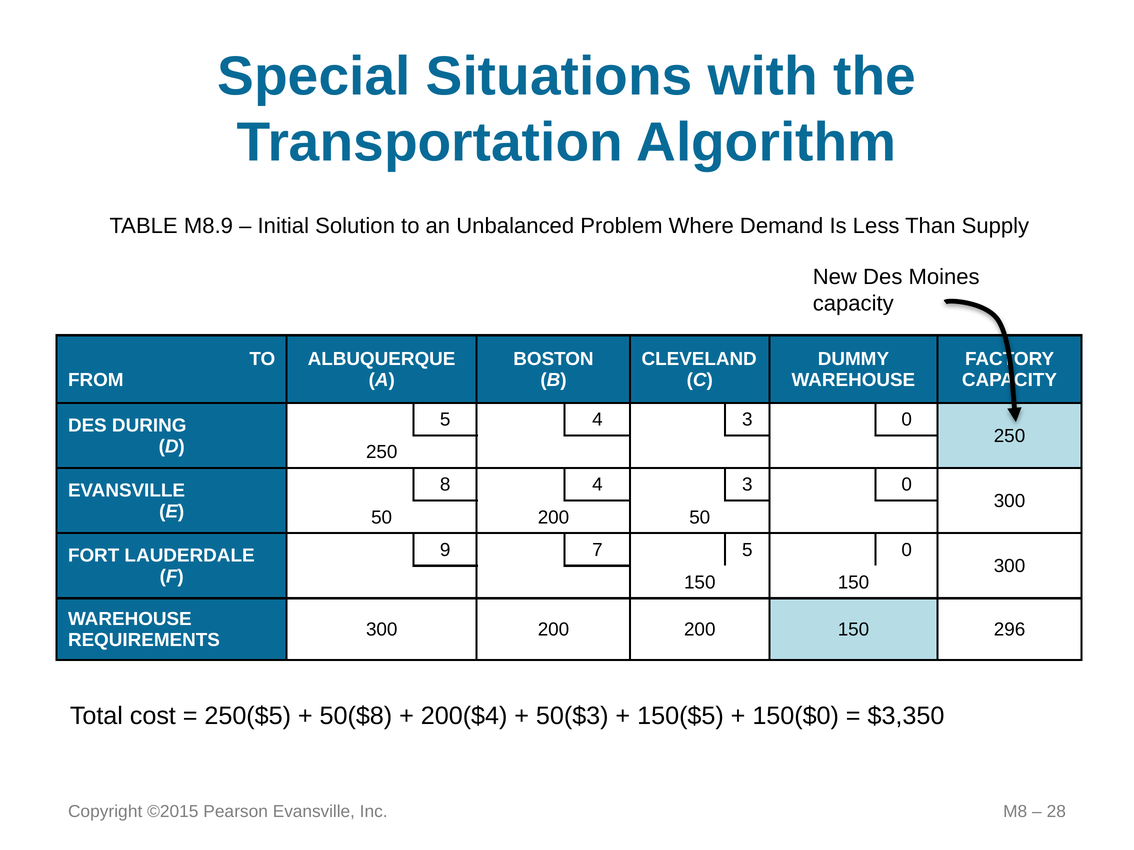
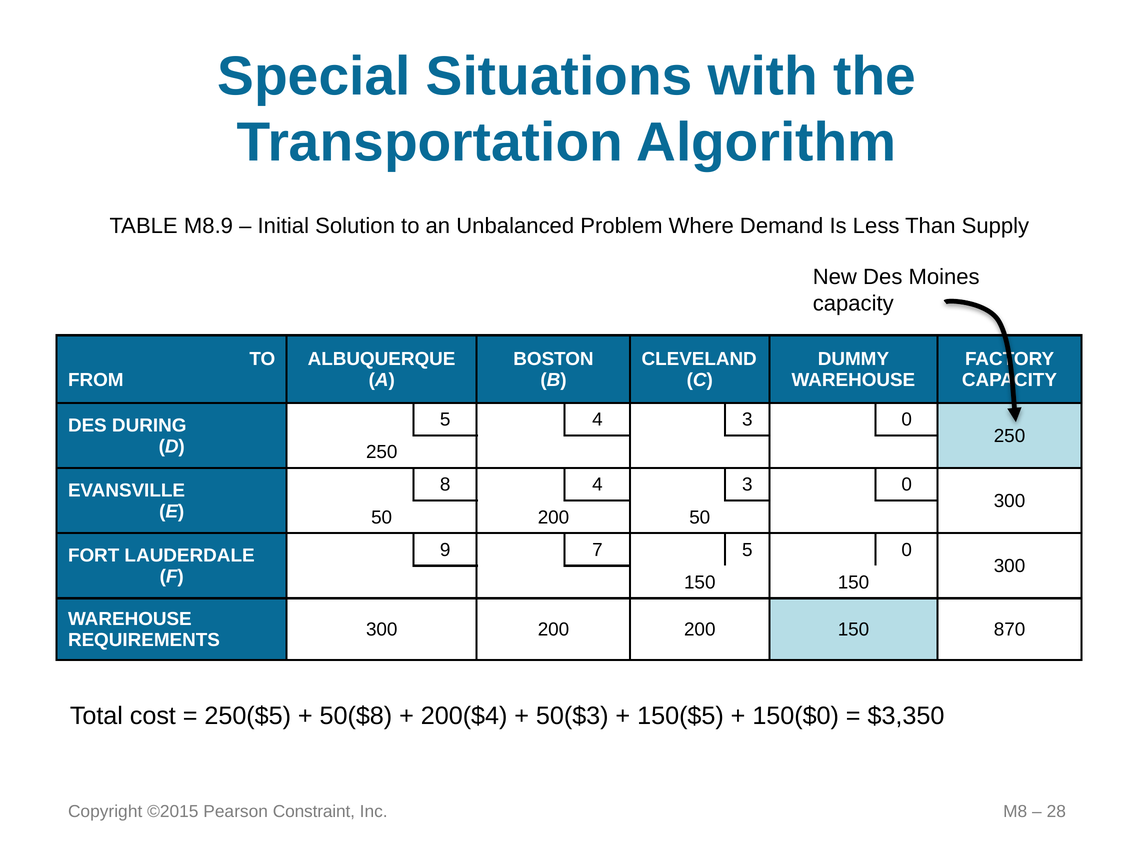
296: 296 -> 870 (1010, 630)
Pearson Evansville: Evansville -> Constraint (314, 812)
